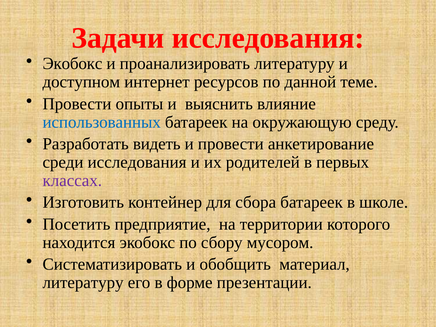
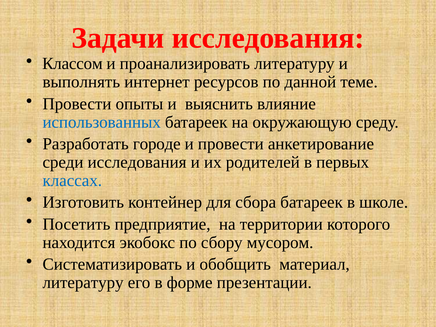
Экобокс: Экобокс -> Классом (72, 64)
доступном: доступном -> выполнять (81, 82)
видеть: видеть -> городе (157, 144)
классах colour: purple -> blue (72, 181)
